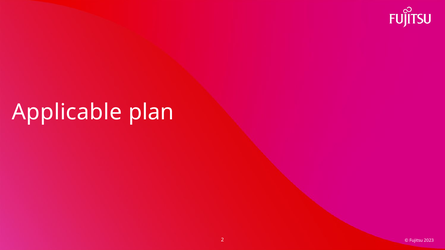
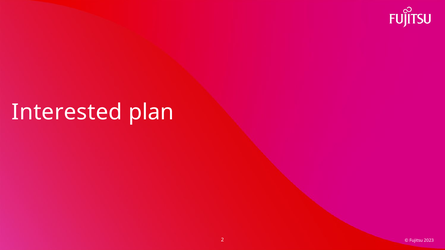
Applicable: Applicable -> Interested (67, 112)
